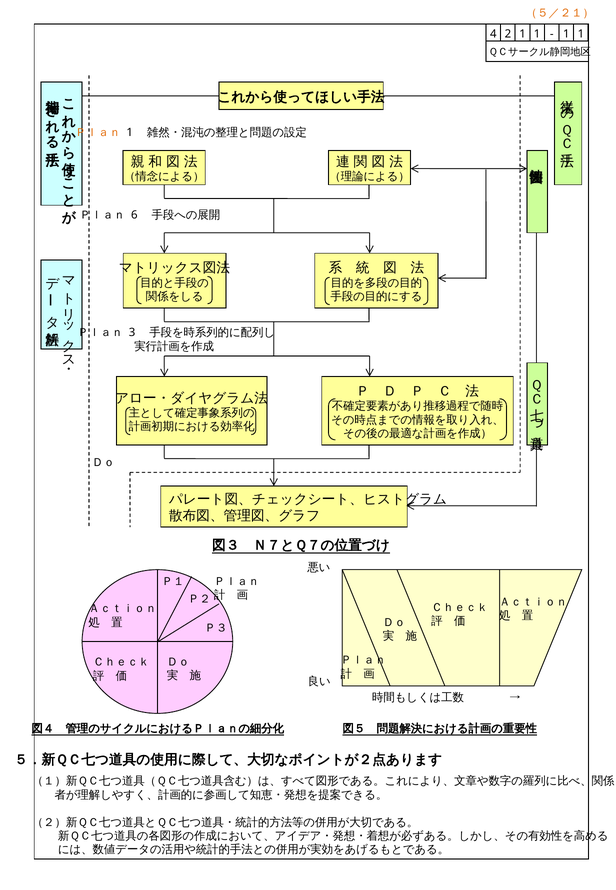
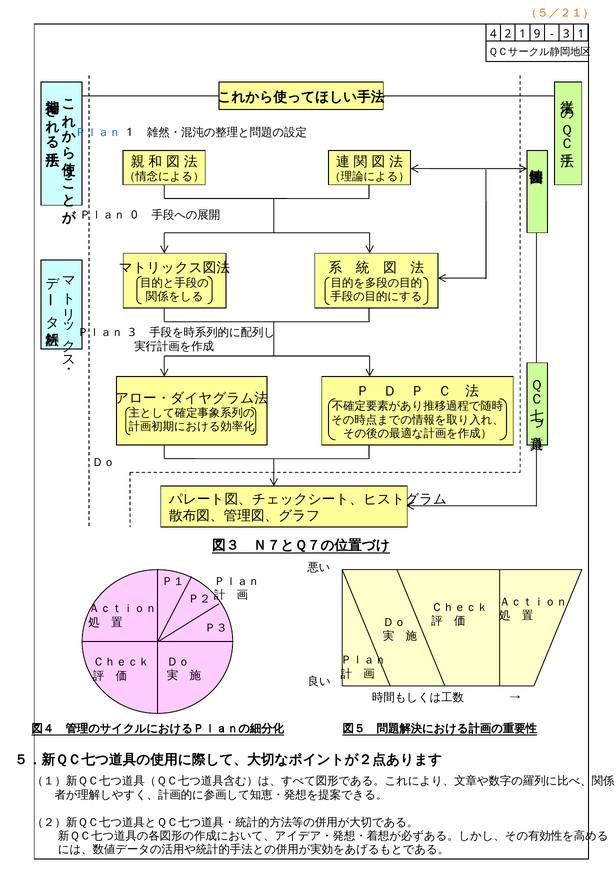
2 1 1: 1 -> 9 (537, 34)
1: 1 -> 3 (566, 34)
Ｐｌａｎ colour: orange -> blue (98, 133)
6: 6 -> 0 (134, 215)
